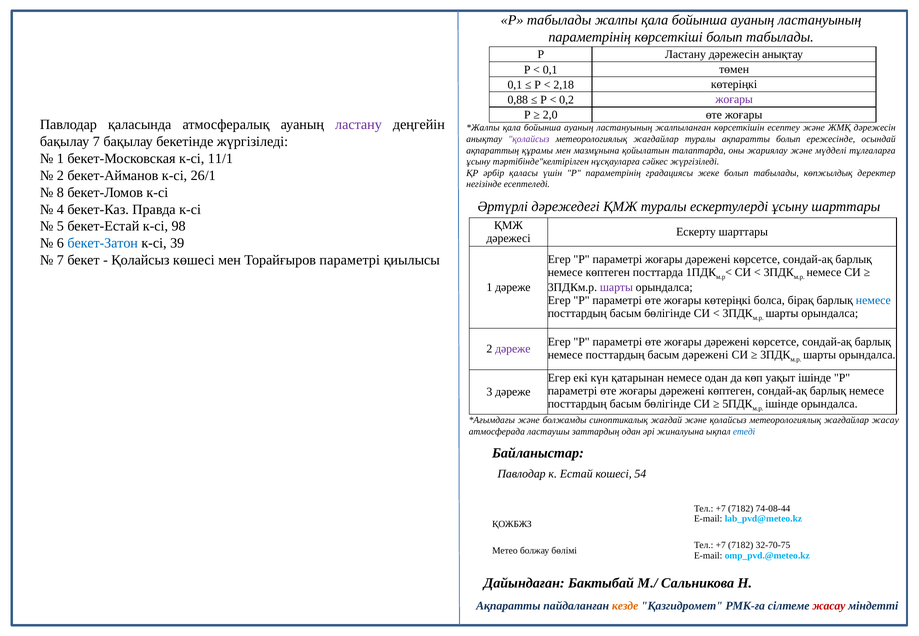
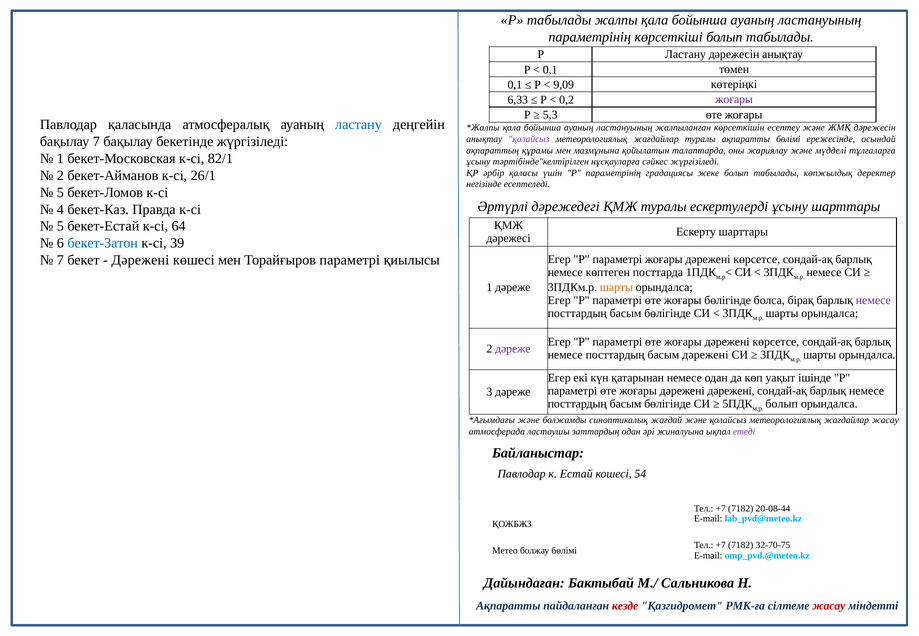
2,18: 2,18 -> 9,09 (564, 85)
0,88: 0,88 -> 6,33 (518, 100)
2,0: 2,0 -> 5,3 (550, 115)
ластану colour: purple -> blue (358, 125)
ақпаратты болып: болып -> бөлімі (788, 139)
11/1: 11/1 -> 82/1 (220, 159)
8: 8 -> 5 (60, 192)
98: 98 -> 64 (179, 226)
Қолайсыз: Қолайсыз -> Дәрежені (140, 260)
шарты colour: purple -> orange (616, 287)
жоғары көтеріңкі: көтеріңкі -> бөлігінде (728, 300)
немесе colour: blue -> purple (873, 300)
дәрежені көптеген: көптеген -> дәрежені (731, 391)
ішінде: ішінде -> болып (782, 404)
етеді colour: blue -> purple (744, 432)
74-08-44: 74-08-44 -> 20-08-44 (773, 509)
кезде colour: orange -> red (625, 606)
